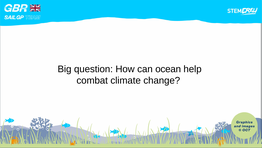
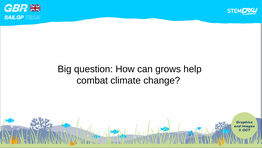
ocean: ocean -> grows (168, 69)
